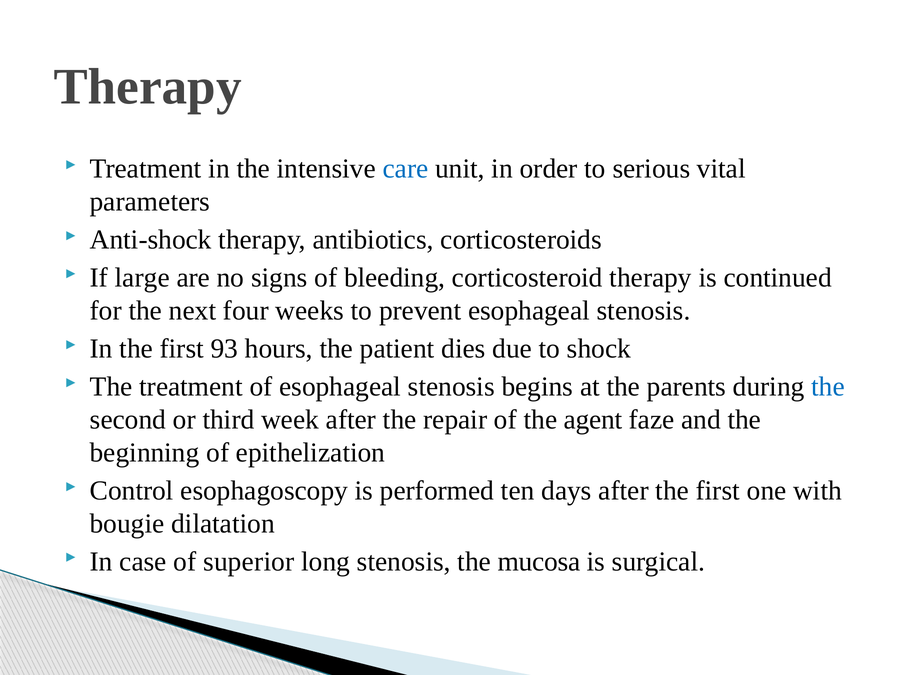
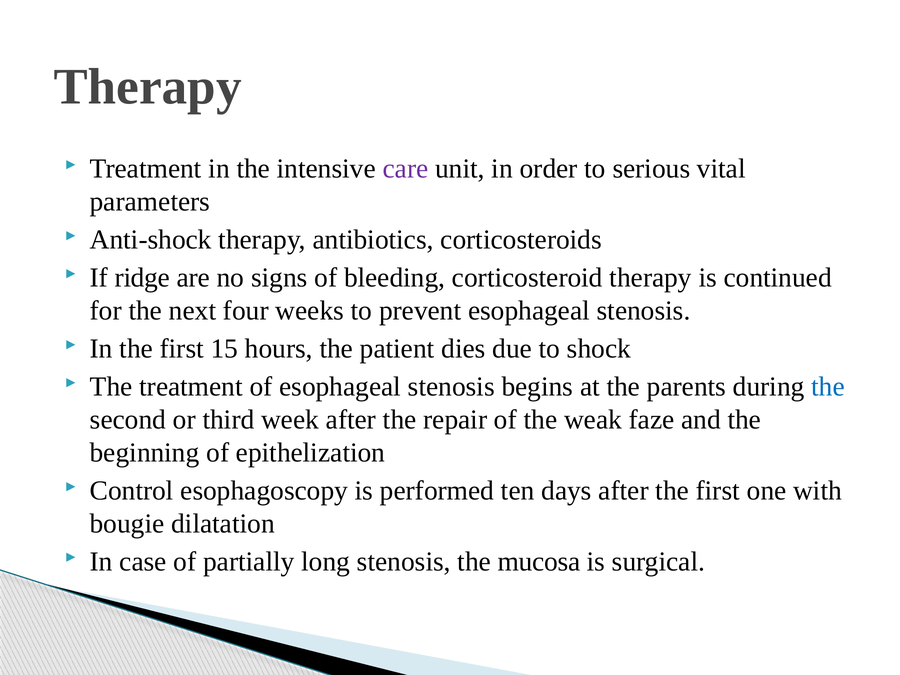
care colour: blue -> purple (406, 169)
large: large -> ridge (142, 278)
93: 93 -> 15 (225, 349)
agent: agent -> weak (593, 420)
superior: superior -> partially (249, 562)
